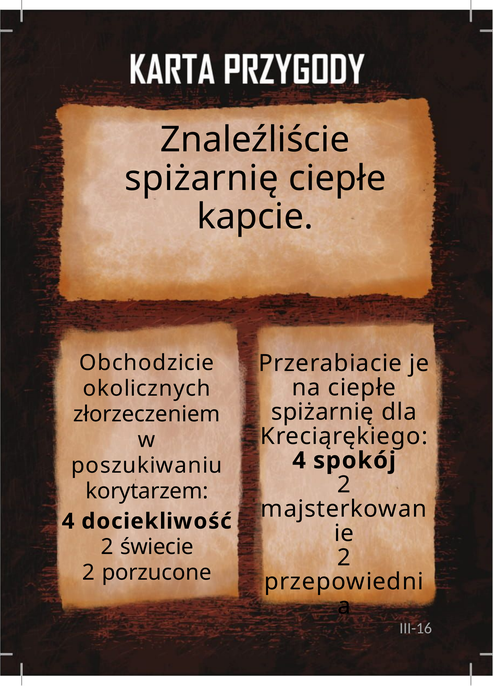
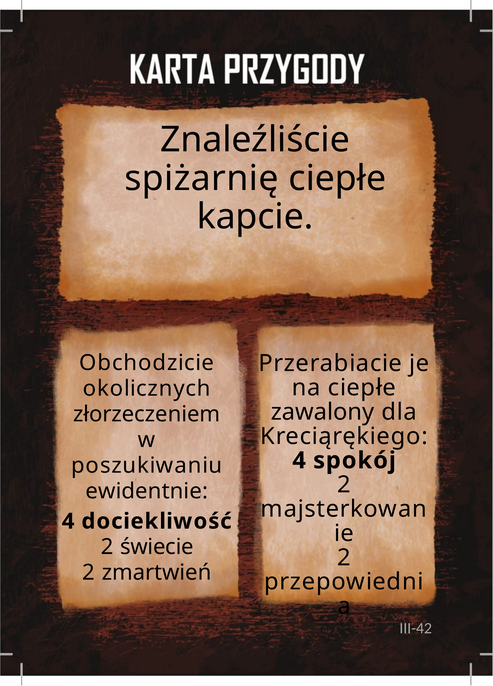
spiżarnię: spiżarnię -> zawalony (323, 412)
korytarzem: korytarzem -> ewidentnie (147, 491)
porzucone: porzucone -> zmartwień (157, 573)
III-16: III-16 -> III-42 (416, 628)
